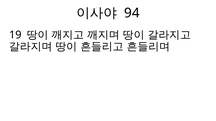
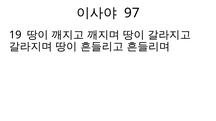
94: 94 -> 97 (132, 13)
